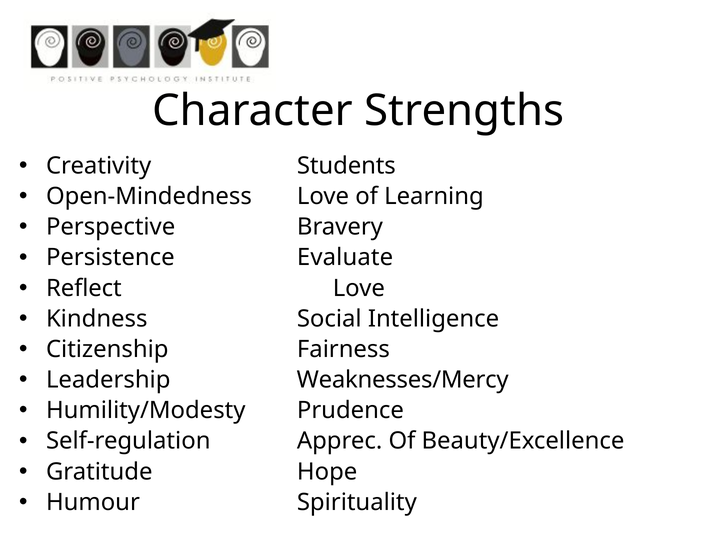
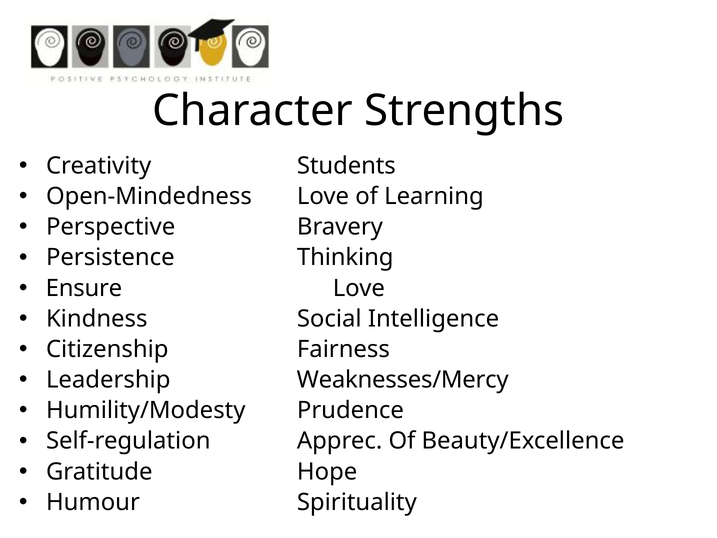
Evaluate: Evaluate -> Thinking (345, 257)
Reflect: Reflect -> Ensure (84, 288)
